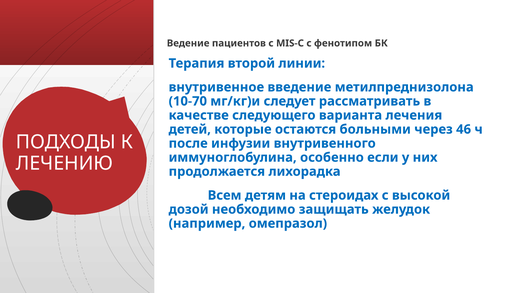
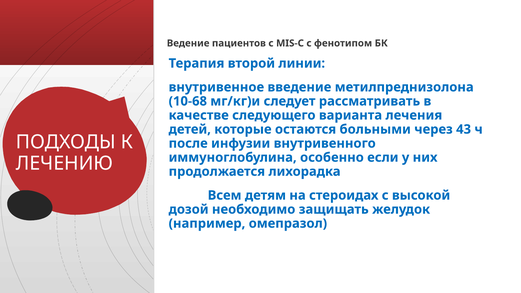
10-70: 10-70 -> 10-68 (188, 101)
46: 46 -> 43 (464, 129)
